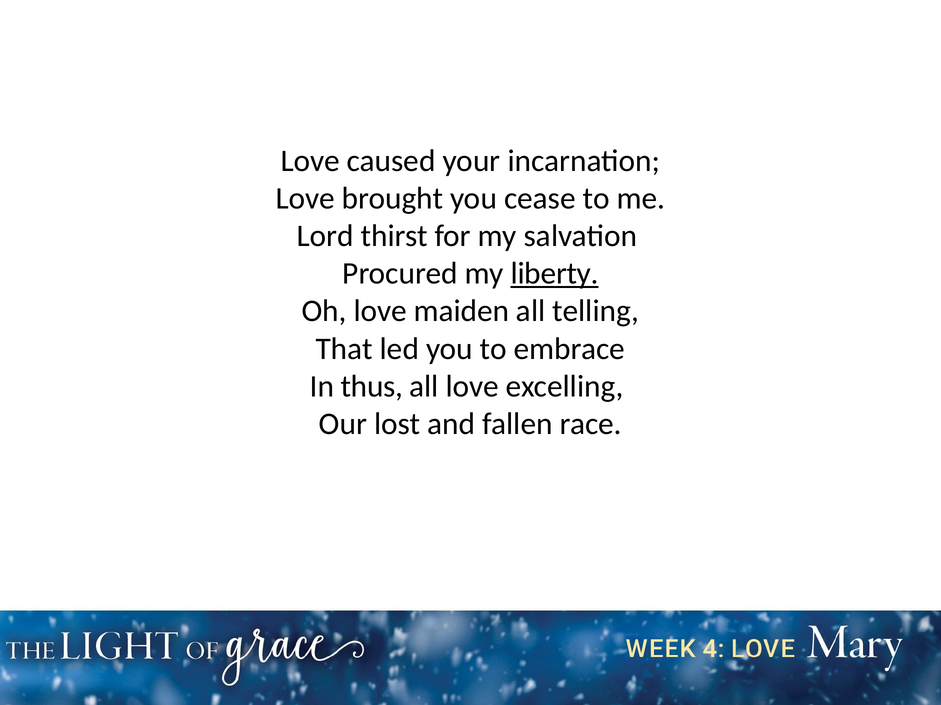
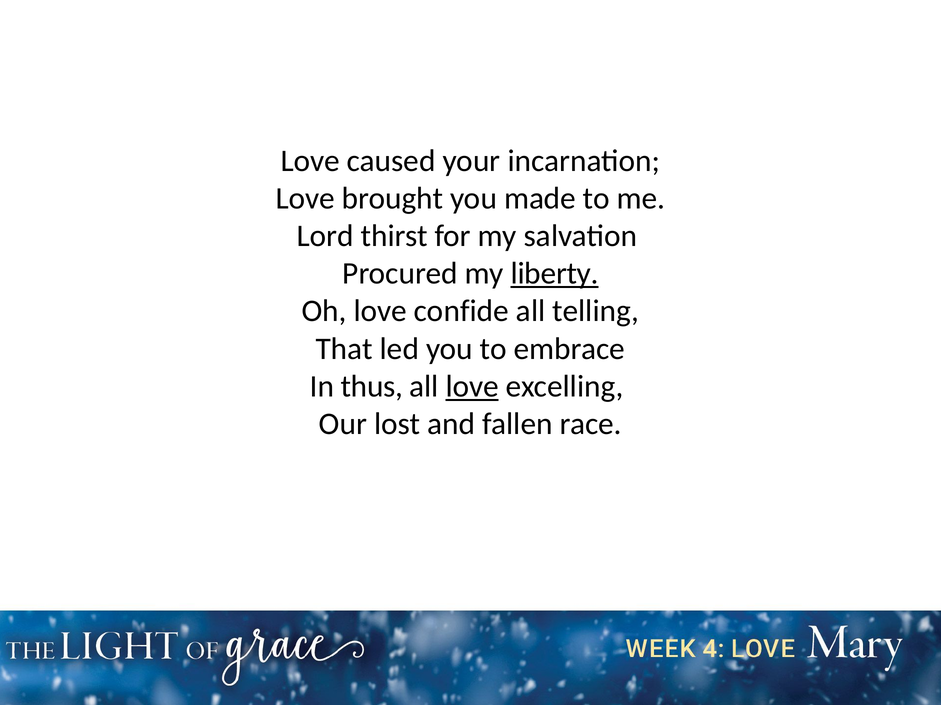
cease: cease -> made (540, 199)
maiden: maiden -> confide (461, 311)
love underline: none -> present (472, 387)
